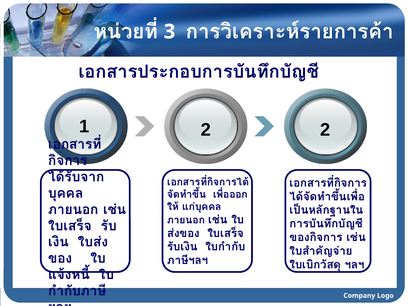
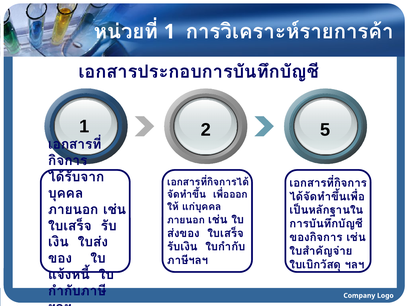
3: 3 -> 1 (170, 32)
2 2: 2 -> 5 (325, 130)
